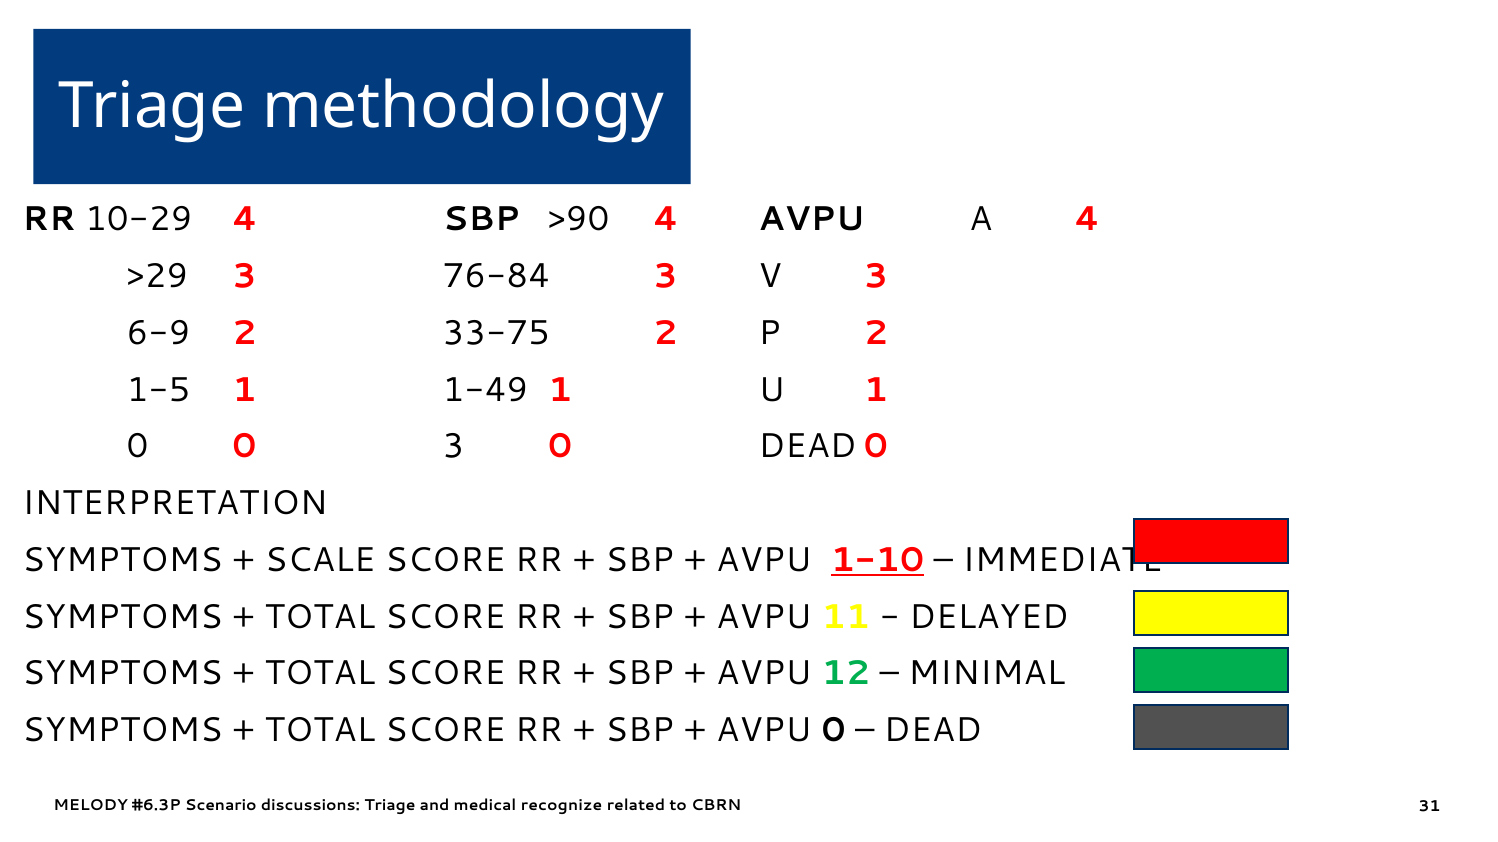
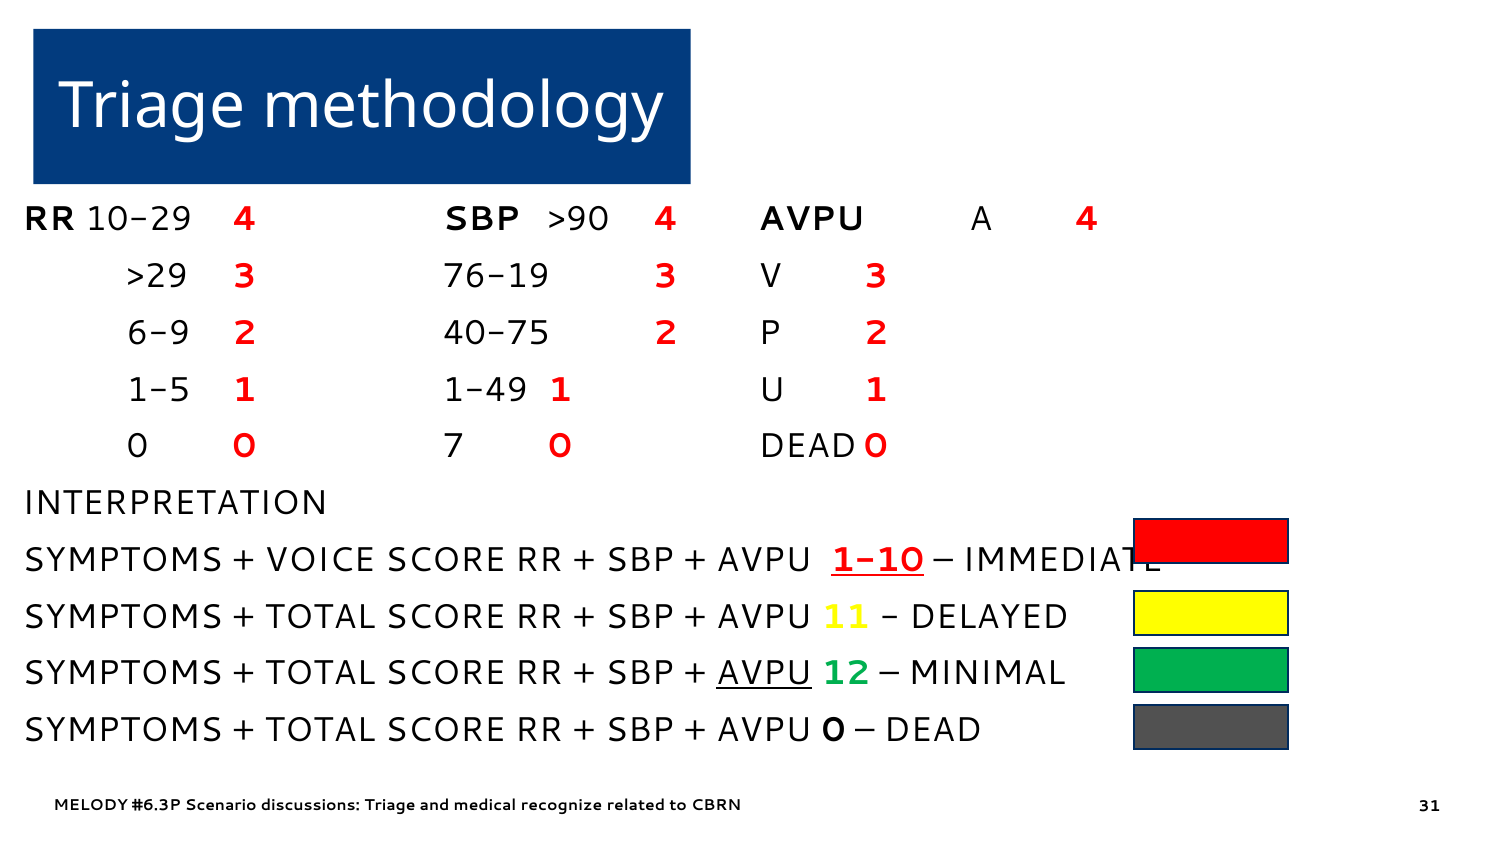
76-84: 76-84 -> 76-19 (496, 276)
33-75: 33-75 -> 40-75 (496, 333)
0 3: 3 -> 7 (453, 447)
SCALE: SCALE -> VOICE (320, 560)
AVPU underline: none -> present (764, 674)
